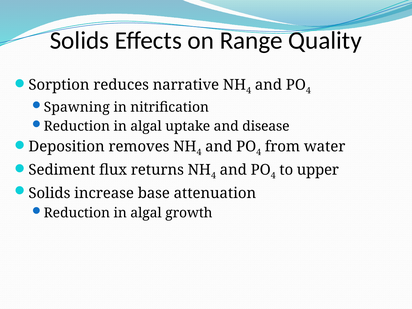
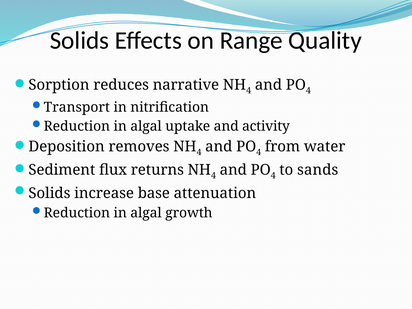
Spawning: Spawning -> Transport (77, 107)
disease: disease -> activity (266, 126)
upper: upper -> sands (318, 170)
